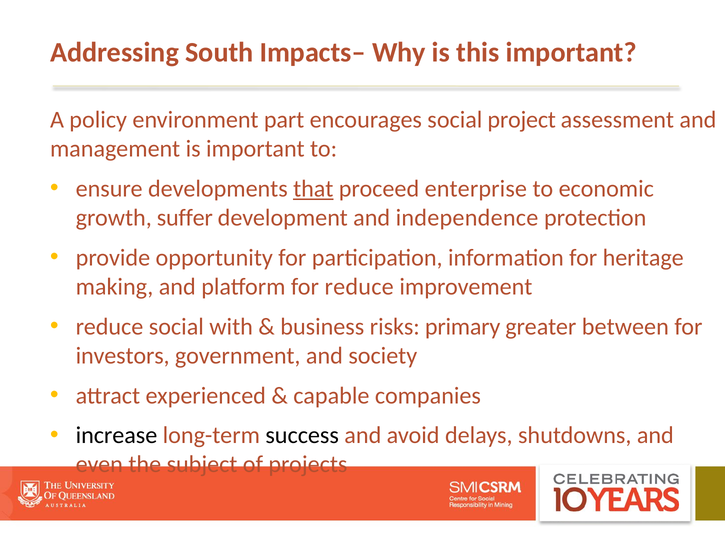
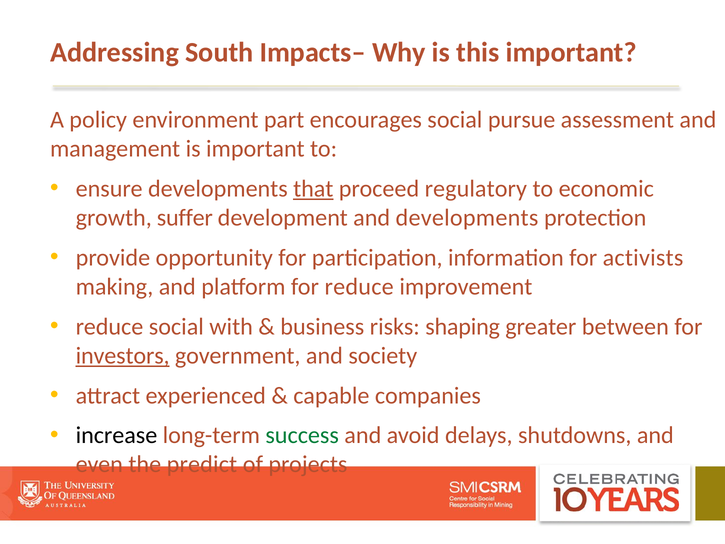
project: project -> pursue (522, 120)
enterprise: enterprise -> regulatory (476, 189)
and independence: independence -> developments (467, 218)
heritage: heritage -> activists (643, 258)
primary: primary -> shaping (463, 326)
investors underline: none -> present (123, 355)
success colour: black -> green (302, 435)
subject: subject -> predict (202, 464)
